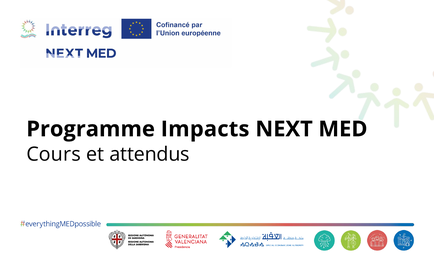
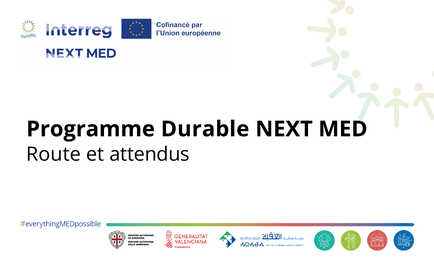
Impacts: Impacts -> Durable (205, 129)
Cours: Cours -> Route (54, 155)
